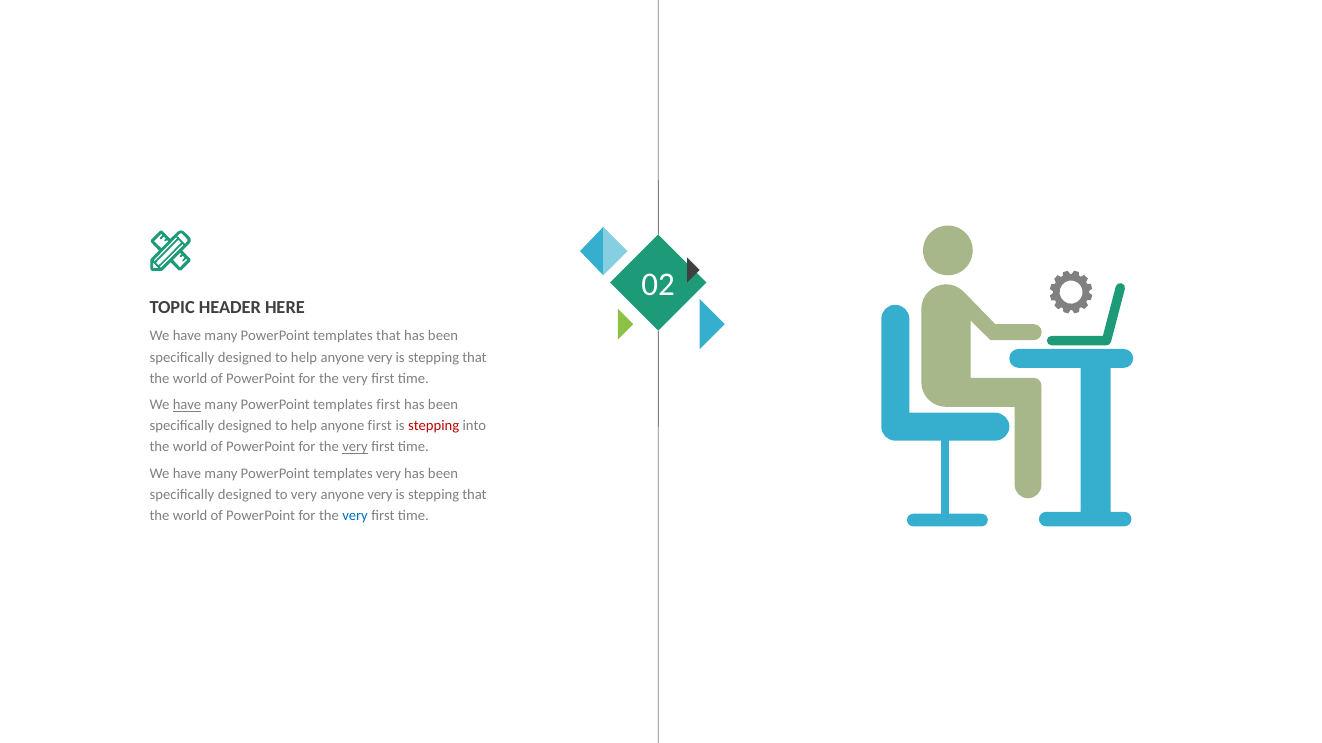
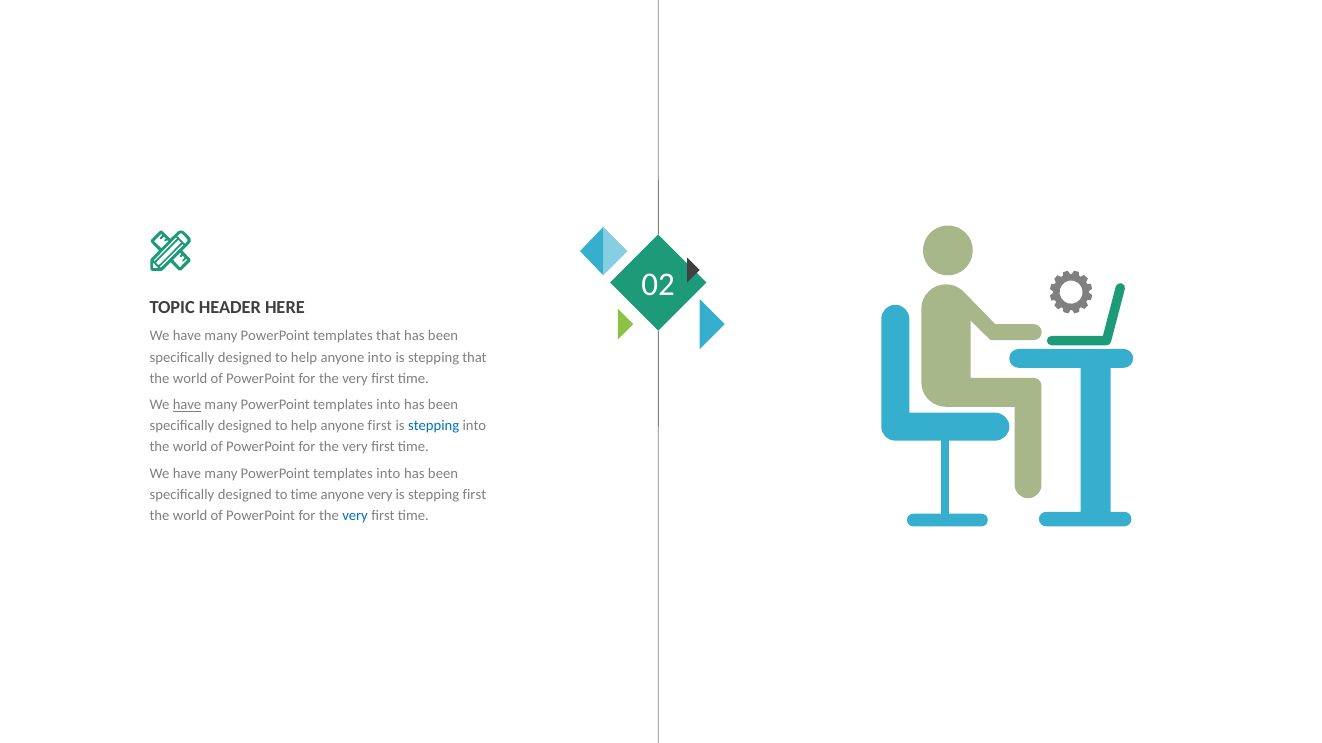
help anyone very: very -> into (380, 357)
first: first -> into (388, 405)
stepping colour: red -> blue (434, 426)
very underline: present -> none (355, 447)
very: very -> into (388, 474)
to very: very -> time (304, 495)
that: that -> first (474, 495)
